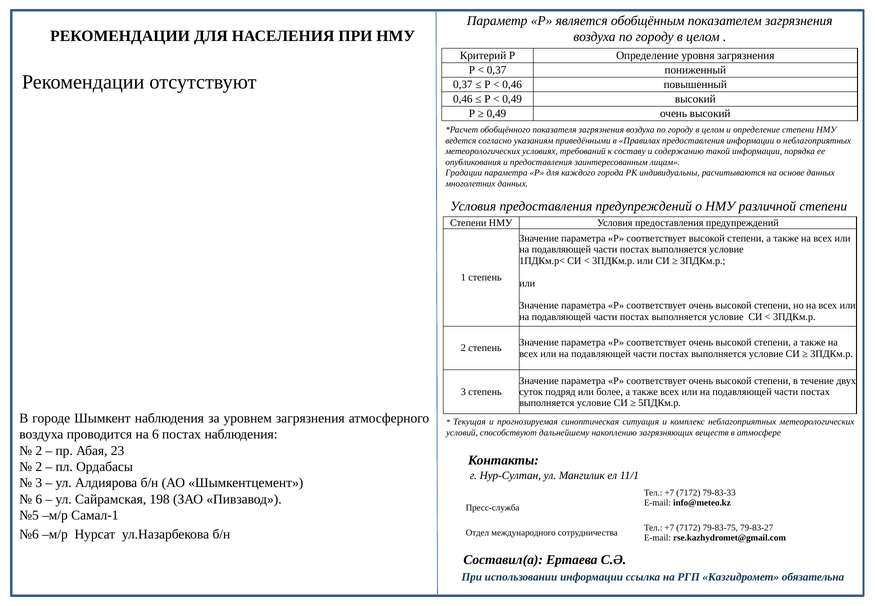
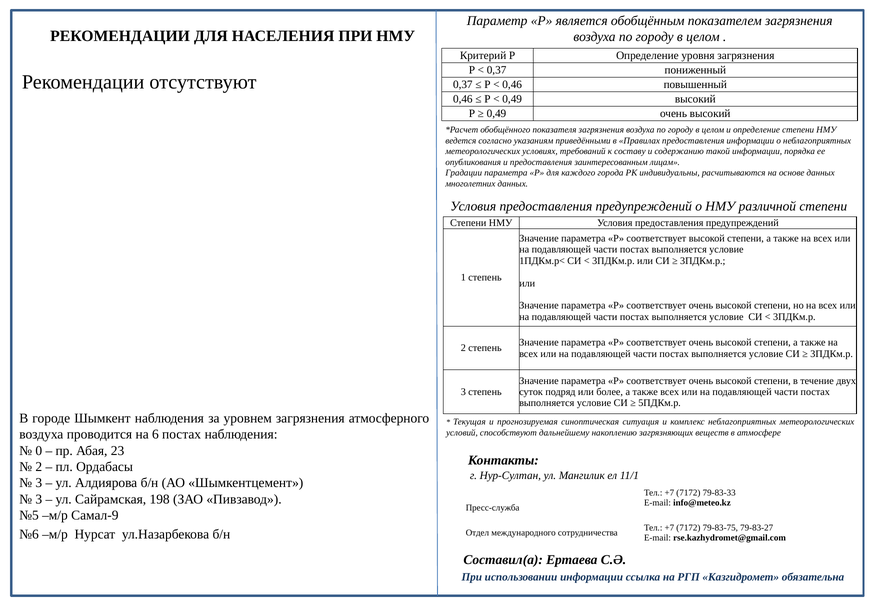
2: 2 -> 0 (39, 451)
6: 6 -> 3 (39, 499)
Самал-1: Самал-1 -> Самал-9 (95, 515)
